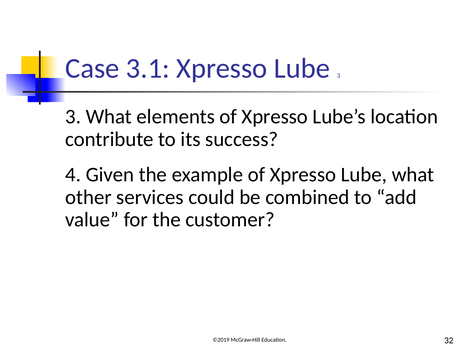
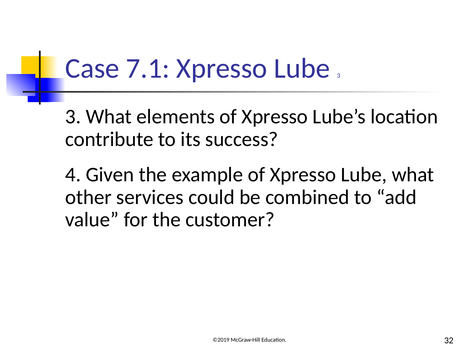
3.1: 3.1 -> 7.1 (148, 68)
